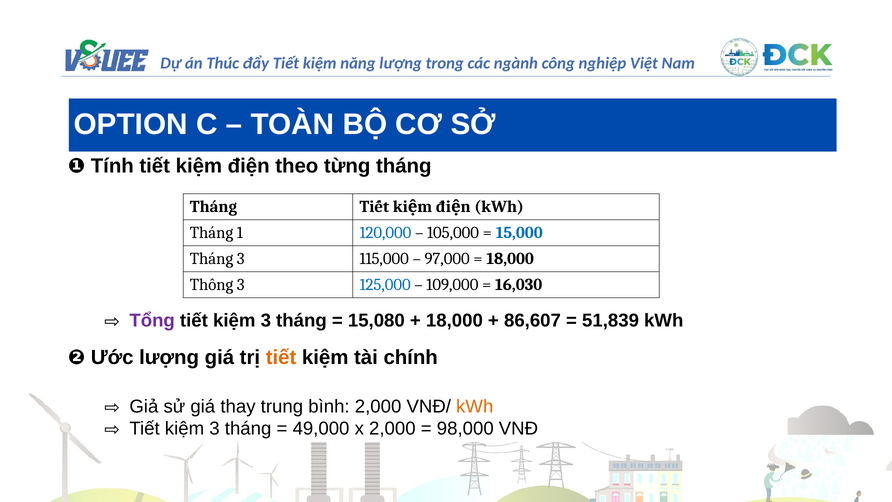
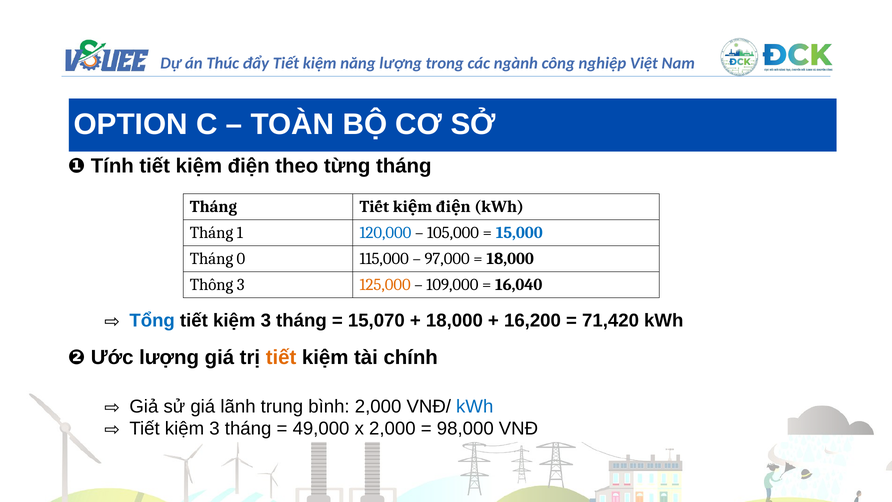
Tháng 3: 3 -> 0 (241, 258)
125,000 colour: blue -> orange (385, 284)
16,030: 16,030 -> 16,040 (519, 284)
Tổng colour: purple -> blue (152, 321)
15,080: 15,080 -> 15,070 (376, 321)
86,607: 86,607 -> 16,200 (532, 321)
51,839: 51,839 -> 71,420 (611, 321)
thay: thay -> lãnh (238, 406)
kWh colour: orange -> blue (475, 406)
